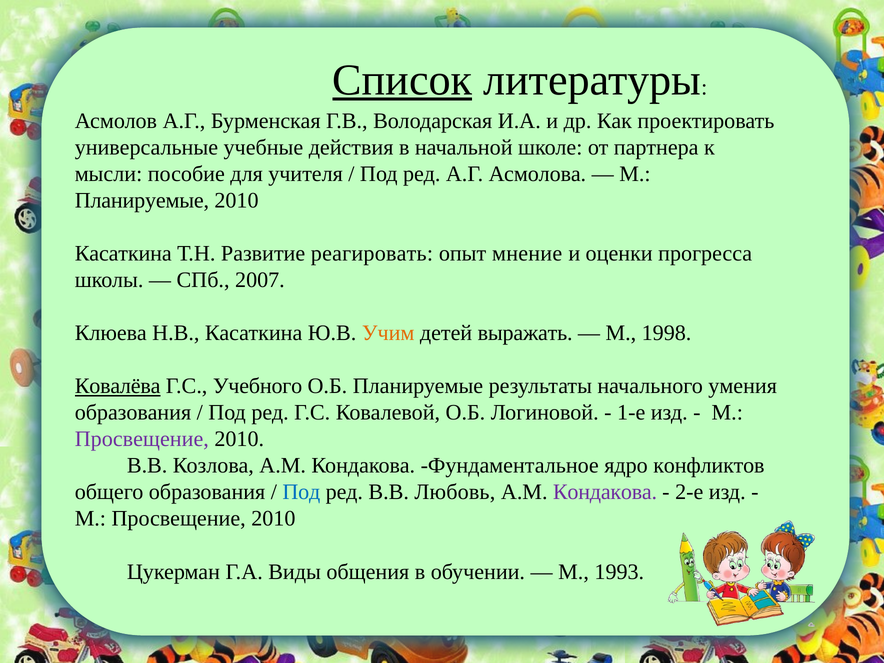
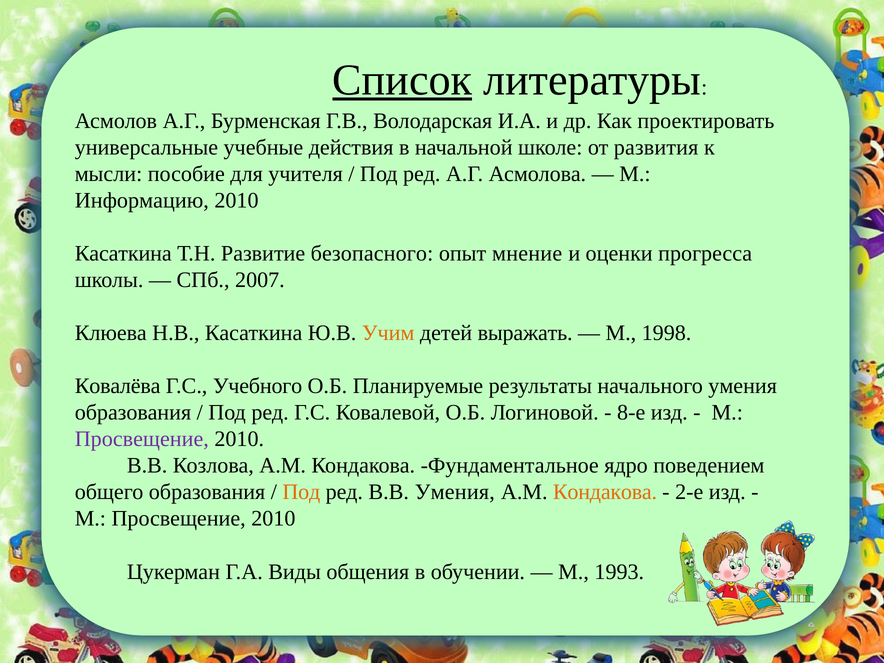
партнера: партнера -> развития (656, 147)
Планируемые: Планируемые -> Информацию (142, 200)
реагировать: реагировать -> безопасного (372, 253)
Ковалёва underline: present -> none (118, 386)
1-е: 1-е -> 8-е (631, 413)
конфликтов: конфликтов -> поведением (709, 466)
Под colour: blue -> orange (301, 492)
В.В Любовь: Любовь -> Умения (455, 492)
Кондакова colour: purple -> orange (605, 492)
